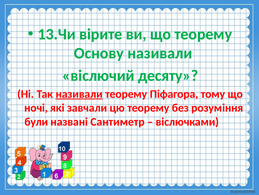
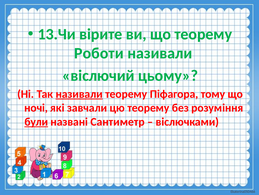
Основу: Основу -> Роботи (99, 53)
десяту: десяту -> цьому (168, 75)
були underline: none -> present (36, 121)
